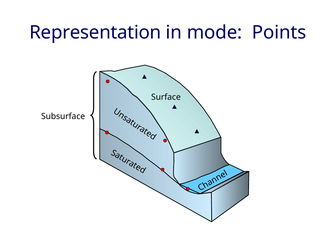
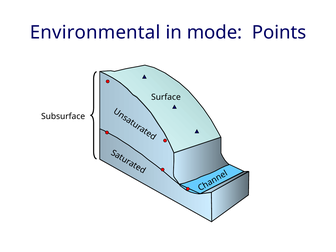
Representation: Representation -> Environmental (95, 32)
